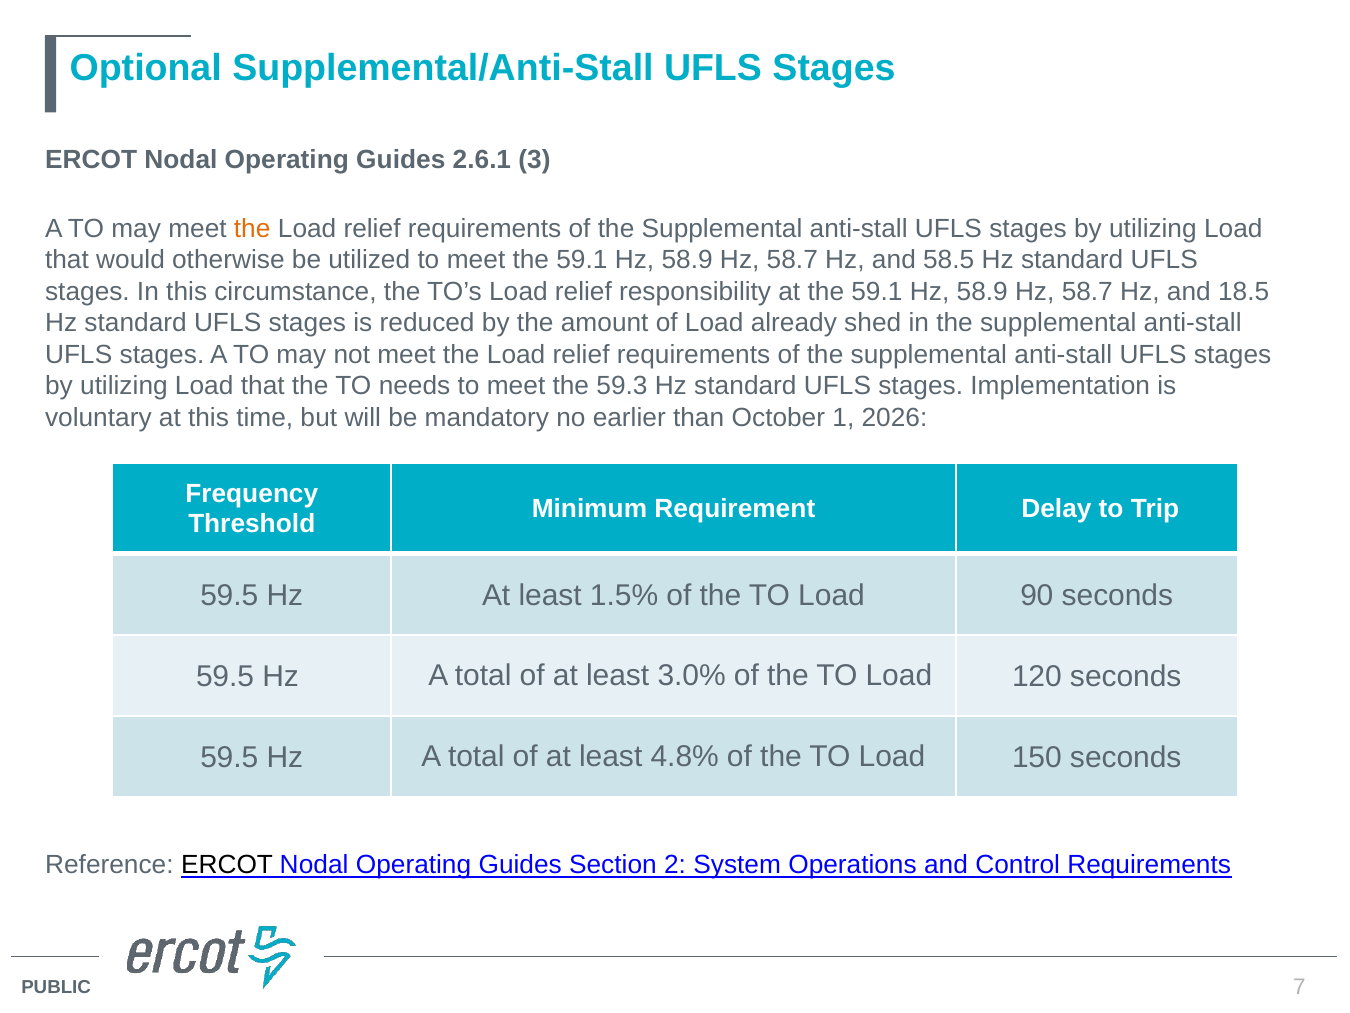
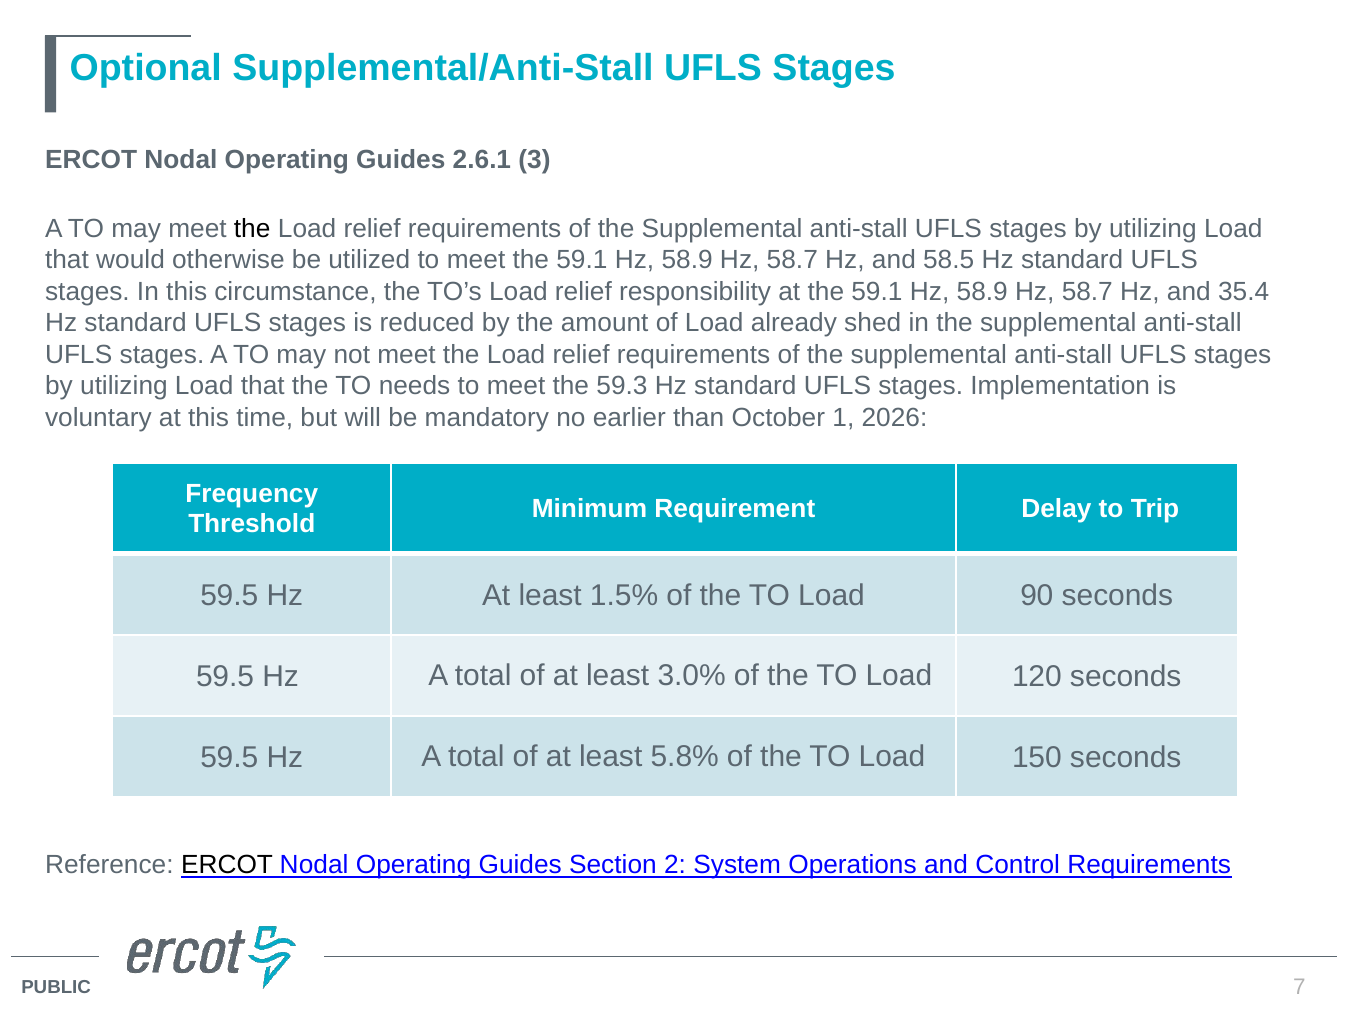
the colour: orange -> black (252, 228)
18.5: 18.5 -> 35.4 (1244, 291)
4.8%: 4.8% -> 5.8% (685, 756)
